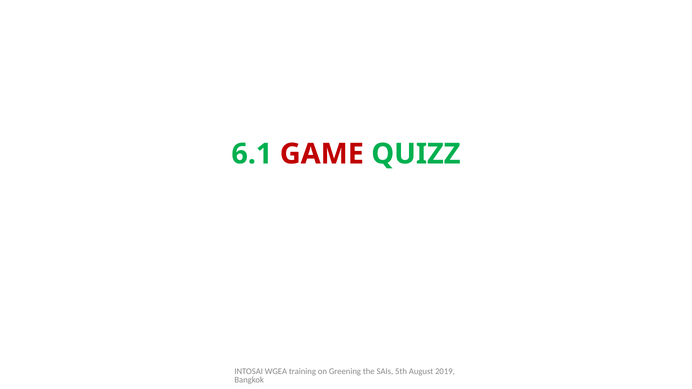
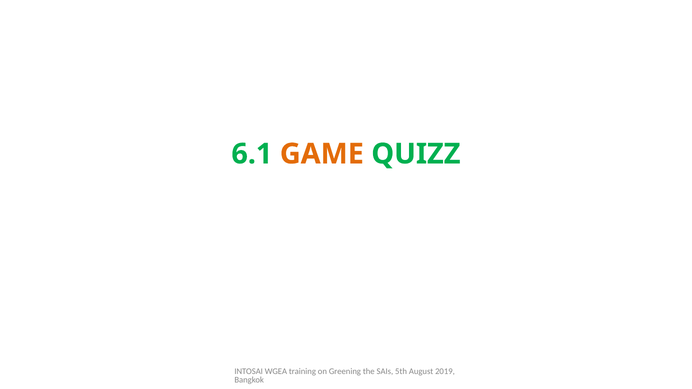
GAME colour: red -> orange (322, 154)
